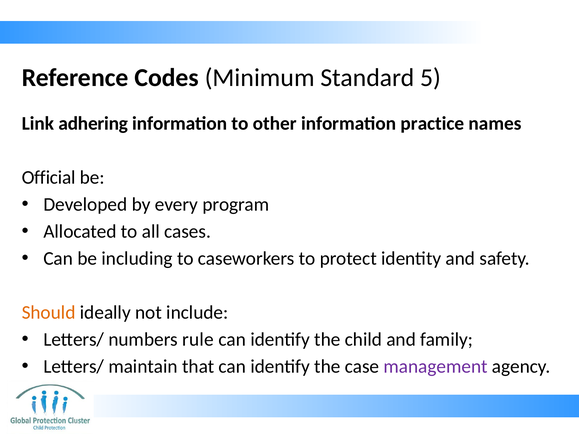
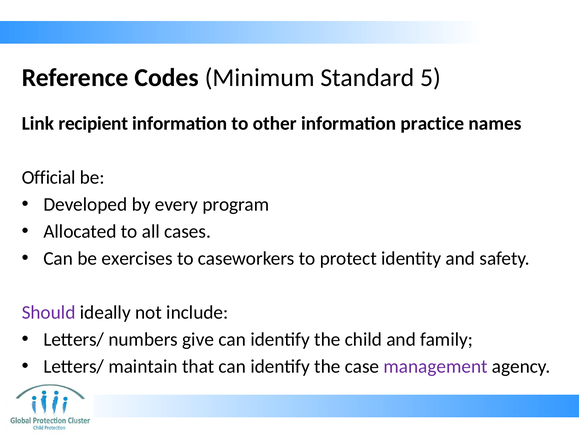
adhering: adhering -> recipient (93, 123)
including: including -> exercises (137, 259)
Should colour: orange -> purple (49, 313)
rule: rule -> give (198, 340)
